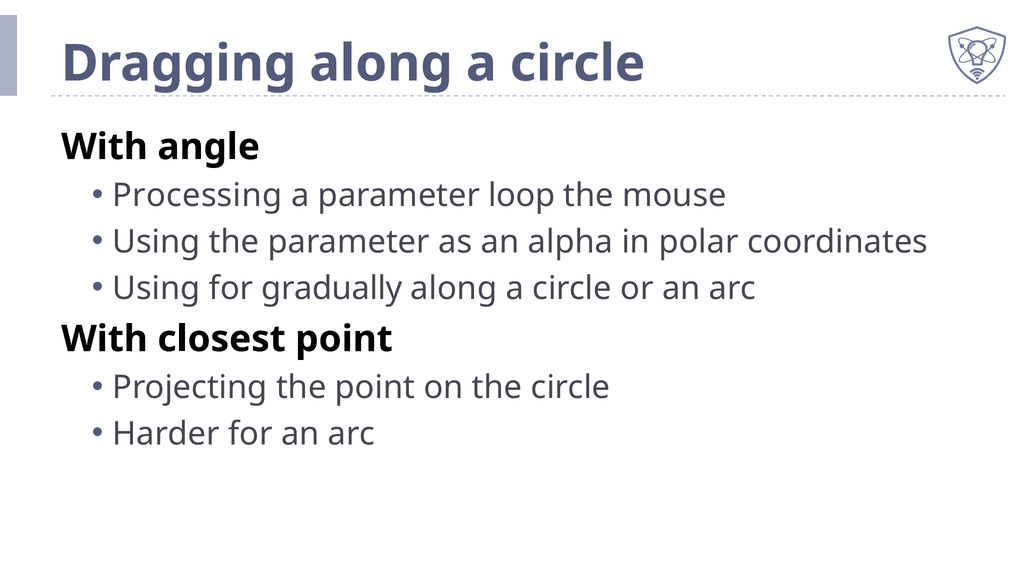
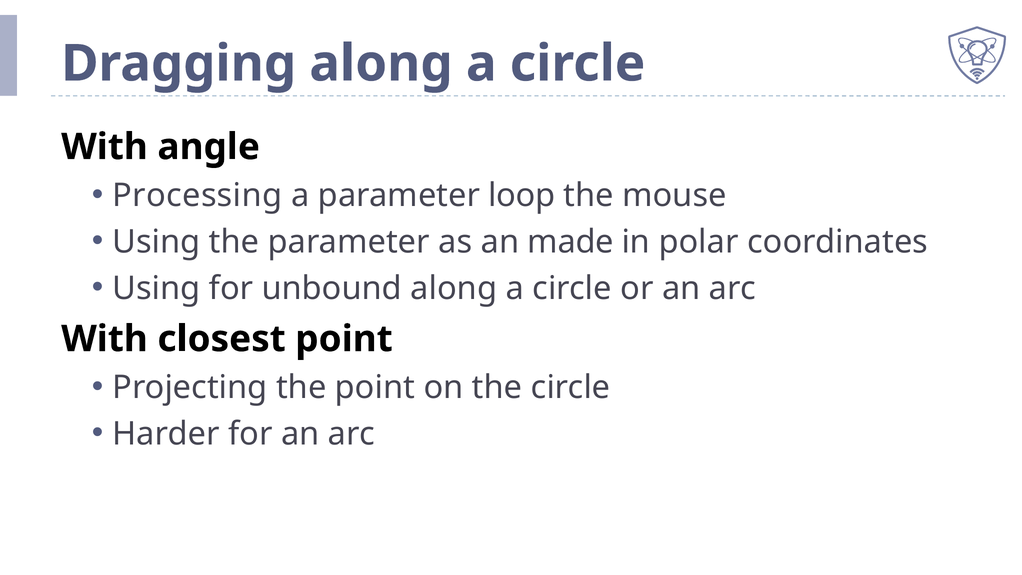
alpha: alpha -> made (571, 242)
gradually: gradually -> unbound (332, 288)
